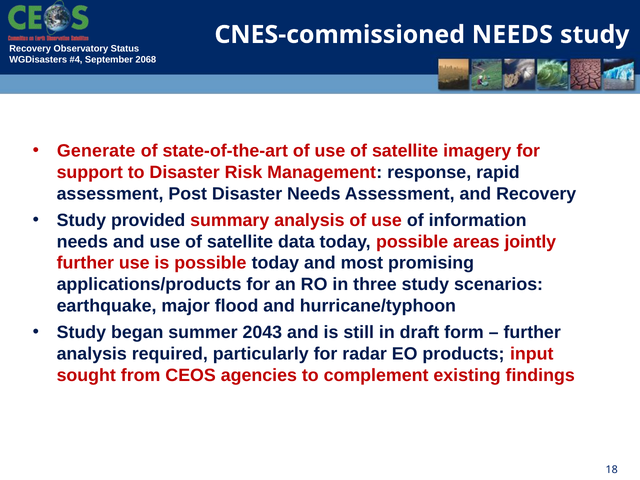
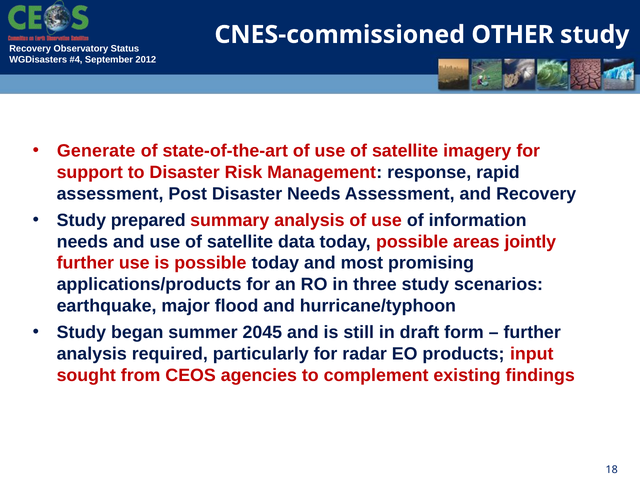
CNES-commissioned NEEDS: NEEDS -> OTHER (513, 35)
2068: 2068 -> 2012 (146, 60)
provided: provided -> prepared (148, 220)
2043: 2043 -> 2045 (262, 332)
